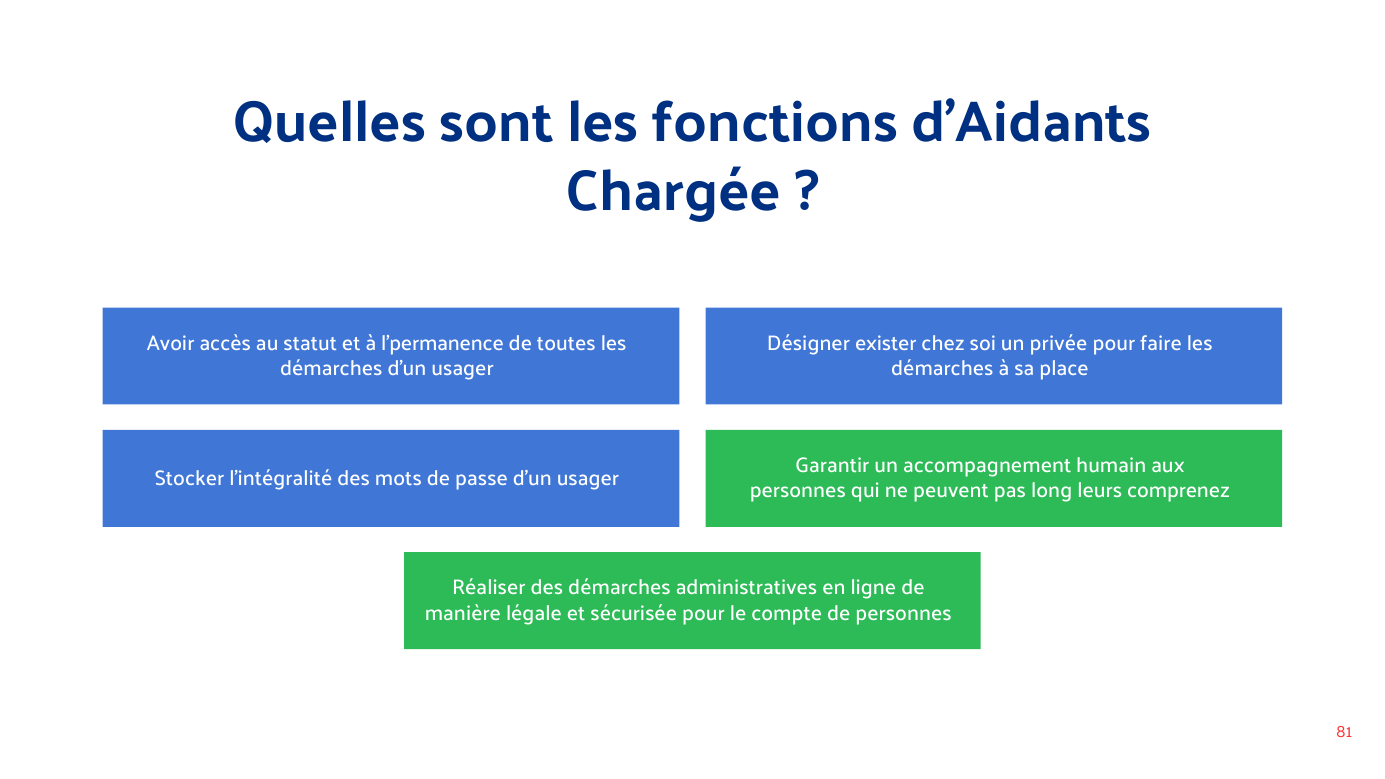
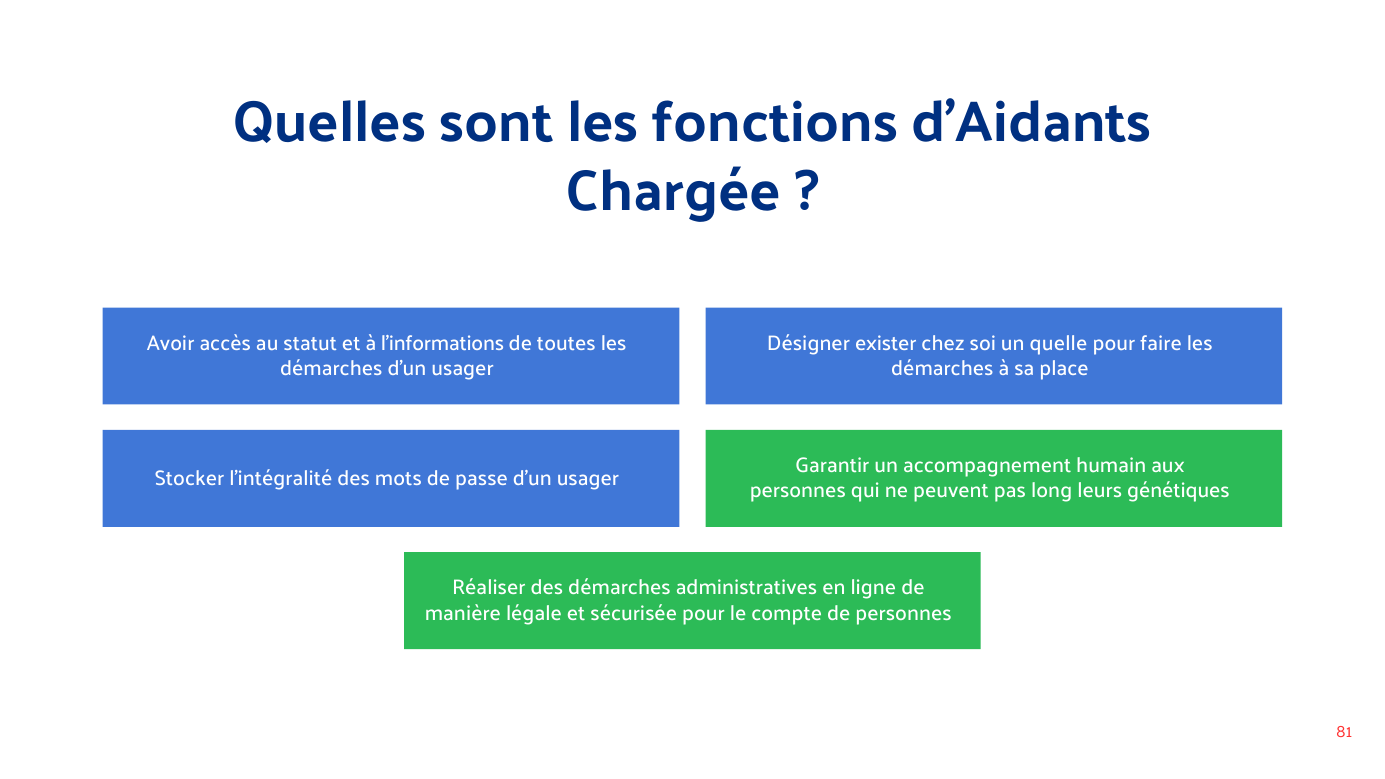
l’permanence: l’permanence -> l’informations (443, 343)
privée: privée -> quelle (1059, 343)
comprenez: comprenez -> génétiques (1178, 491)
